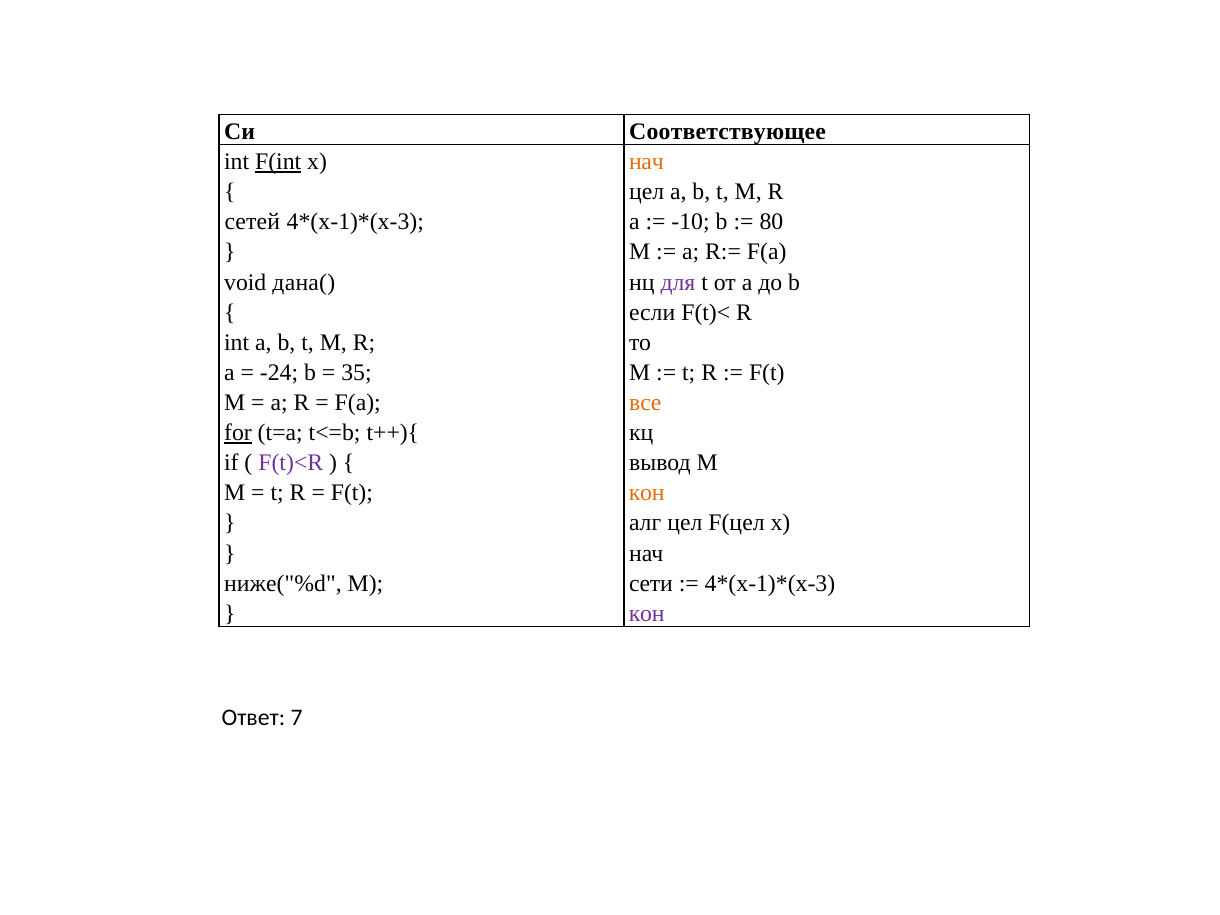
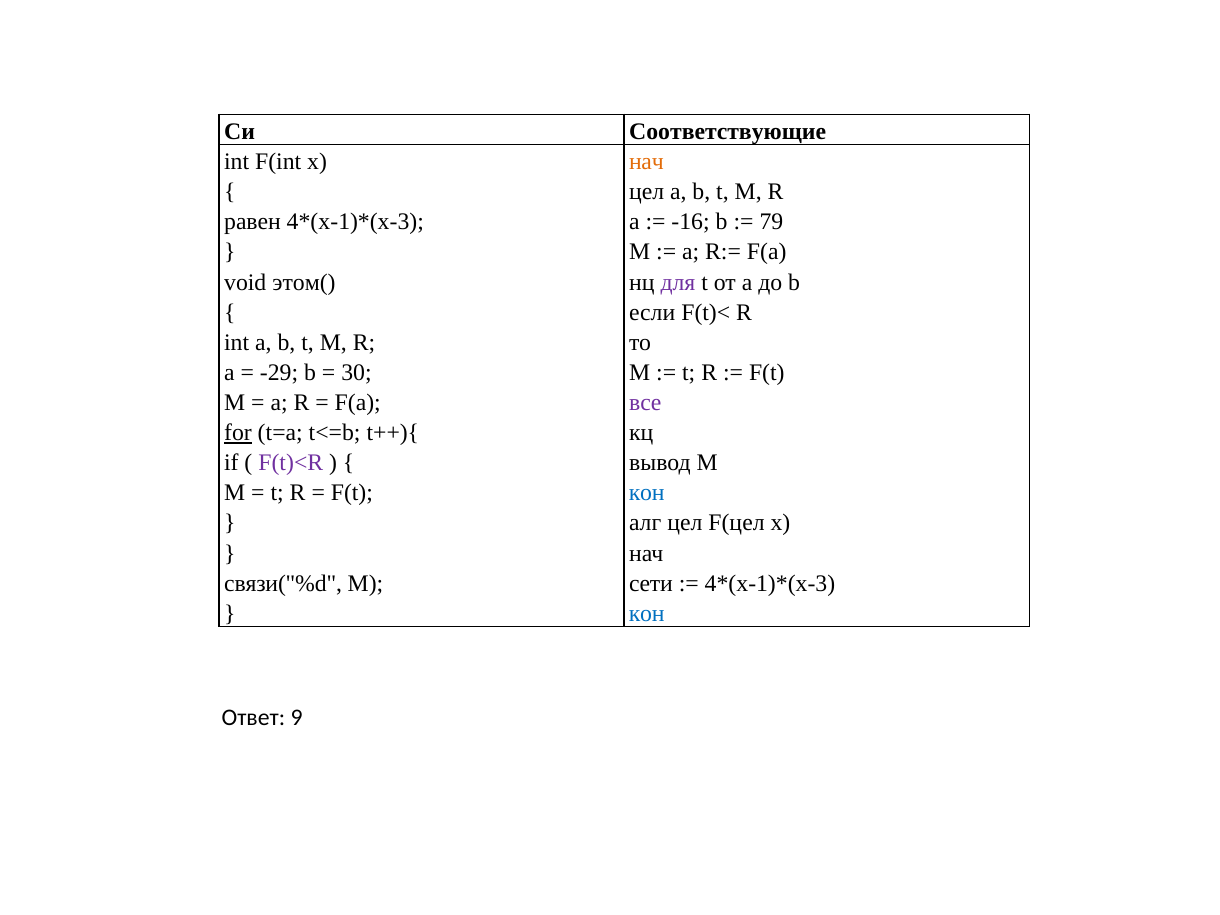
Соответствующее: Соответствующее -> Соответствующие (728, 132)
F(int underline: present -> none (278, 162)
сетей: сетей -> равен (252, 222)
-10: -10 -> -16 (691, 222)
80: 80 -> 79 (771, 222)
дана(: дана( -> этом( (304, 282)
-24: -24 -> -29 (279, 373)
35: 35 -> 30 (357, 373)
все colour: orange -> purple (645, 403)
кон colour: orange -> blue (647, 493)
ниже("%d: ниже("%d -> связи("%d (283, 583)
кон colour: purple -> blue (647, 613)
7: 7 -> 9 (297, 718)
